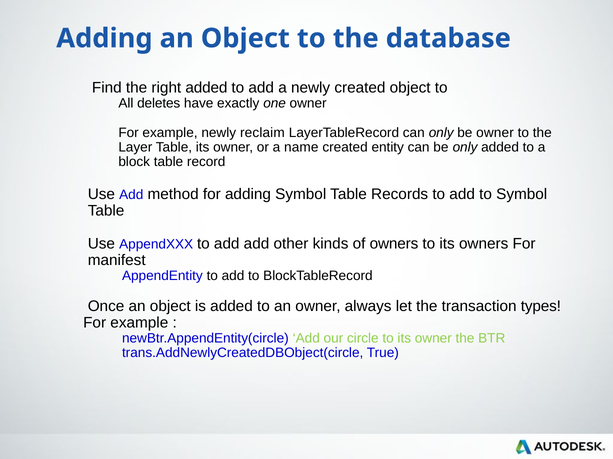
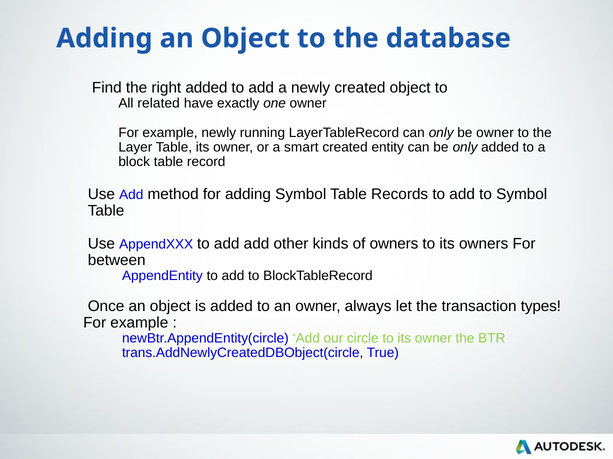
deletes: deletes -> related (159, 103)
reclaim: reclaim -> running (262, 133)
name: name -> smart (301, 148)
manifest: manifest -> between (117, 261)
